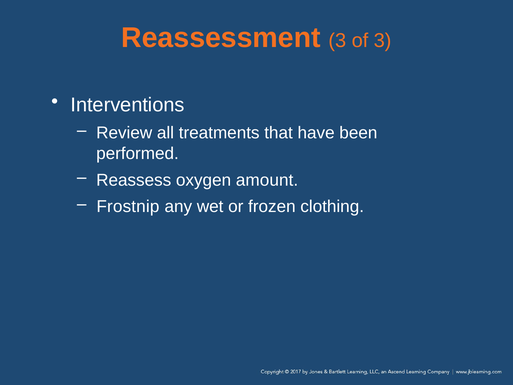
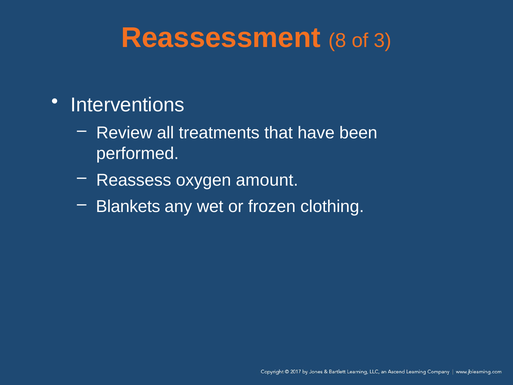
Reassessment 3: 3 -> 8 (337, 41)
Frostnip: Frostnip -> Blankets (128, 206)
